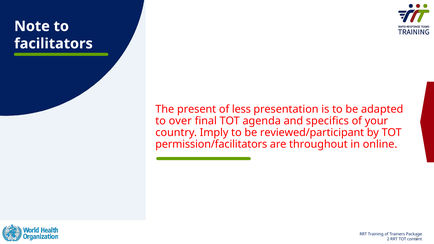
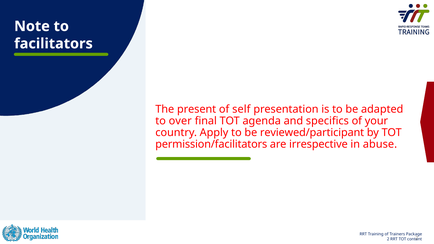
less: less -> self (241, 109)
Imply: Imply -> Apply (214, 133)
throughout: throughout -> irrespective (318, 144)
online: online -> abuse (380, 144)
